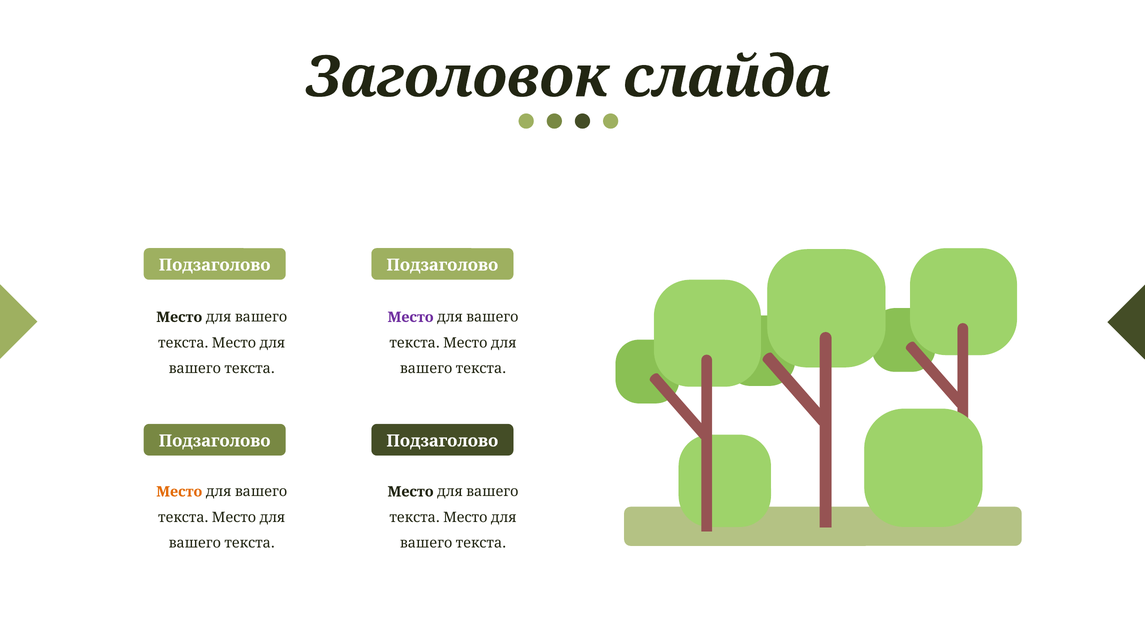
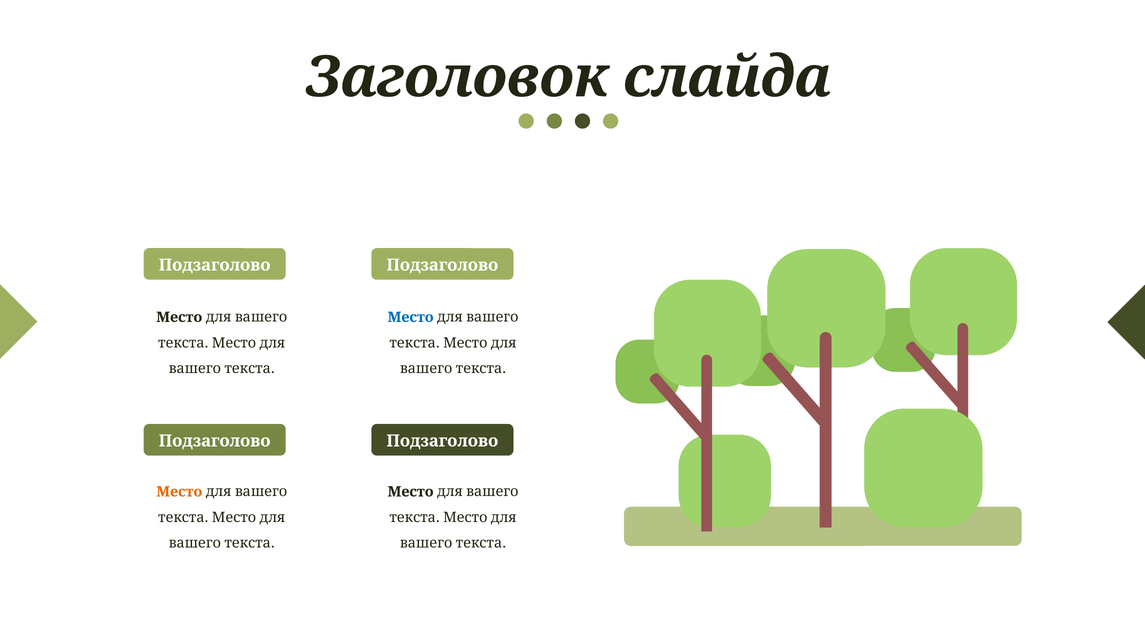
Место colour: purple -> blue (411, 317)
